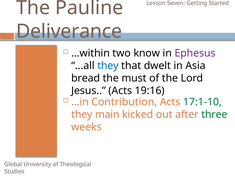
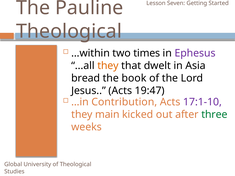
Deliverance: Deliverance -> Theological (69, 31)
know: know -> times (147, 53)
they colour: blue -> orange (108, 66)
must: must -> book (134, 78)
19:16: 19:16 -> 19:47 (150, 91)
17:1-10 colour: green -> purple (203, 102)
